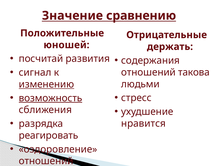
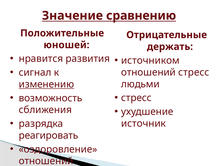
посчитай: посчитай -> нравится (41, 59)
содержания: содержания -> источником (150, 60)
отношений такова: такова -> стресс (194, 72)
возможность underline: present -> none (51, 98)
нравится: нравится -> источник (144, 123)
